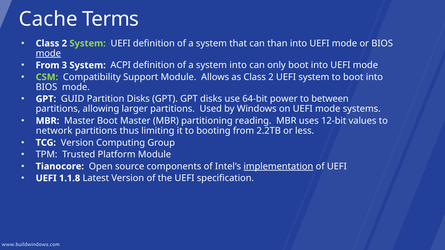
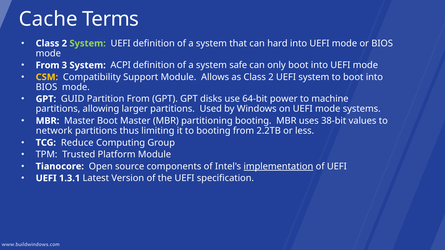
than: than -> hard (277, 43)
mode underline: present -> none (48, 53)
system into: into -> safe (238, 65)
CSM colour: light green -> yellow (47, 77)
Partition Disks: Disks -> From (138, 99)
between: between -> machine (330, 99)
partitioning reading: reading -> booting (253, 121)
12-bit: 12-bit -> 38-bit (334, 121)
TCG Version: Version -> Reduce (77, 143)
1.1.8: 1.1.8 -> 1.3.1 (70, 178)
